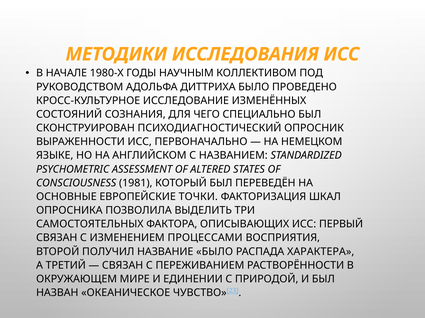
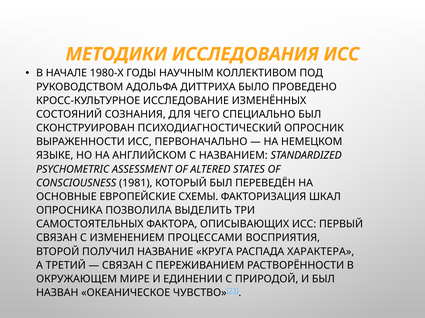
ТОЧКИ: ТОЧКИ -> СХЕМЫ (198, 197)
НАЗВАНИЕ БЫЛО: БЫЛО -> КРУГА (215, 252)
